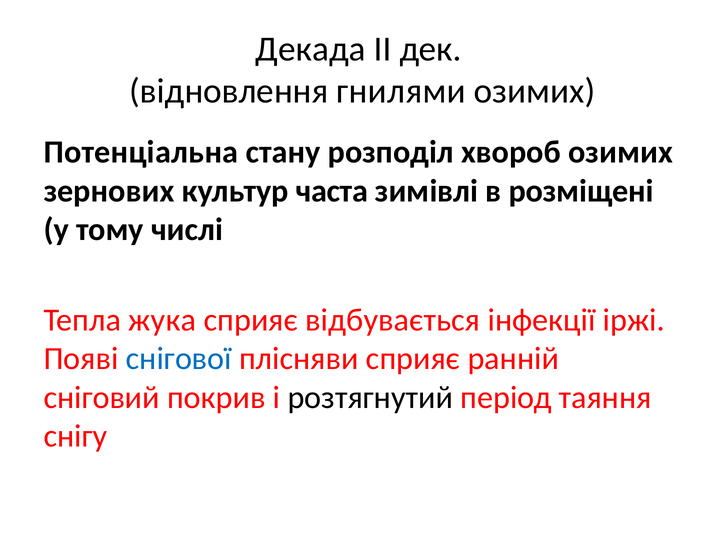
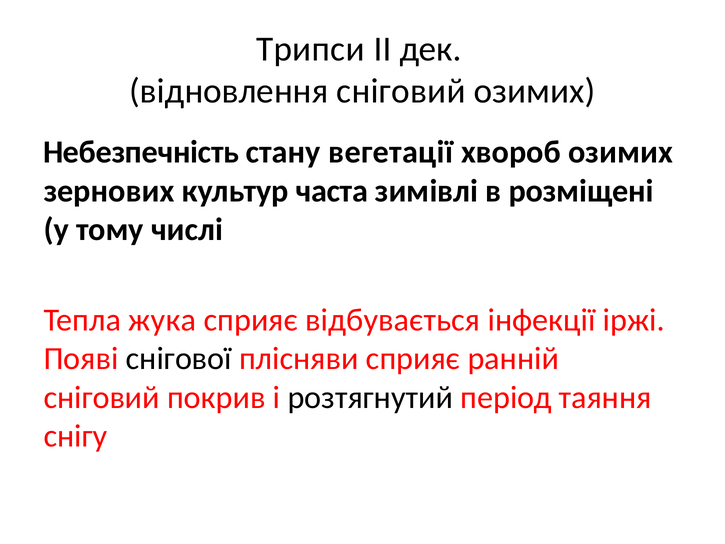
Декада: Декада -> Трипси (310, 49)
відновлення гнилями: гнилями -> сніговий (401, 91)
Потенціальна: Потенціальна -> Небезпечність (141, 152)
розподіл: розподіл -> вегетації (391, 152)
снігової colour: blue -> black (179, 359)
